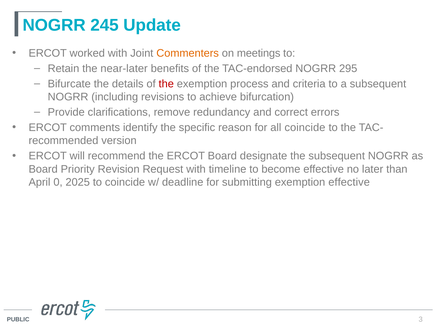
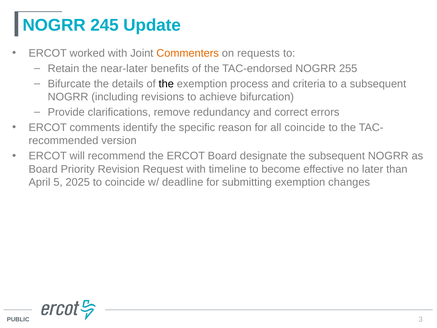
meetings: meetings -> requests (259, 53)
295: 295 -> 255 (348, 68)
the colour: red -> black (166, 84)
0: 0 -> 5 (58, 182)
exemption effective: effective -> changes (349, 182)
